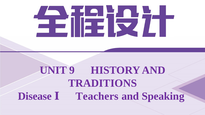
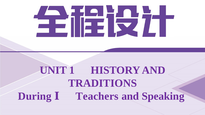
9: 9 -> 1 (72, 70)
Disease: Disease -> During (35, 96)
